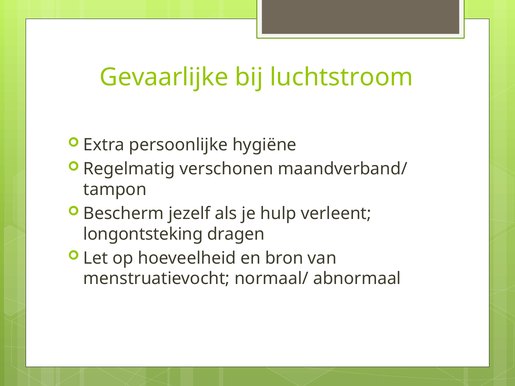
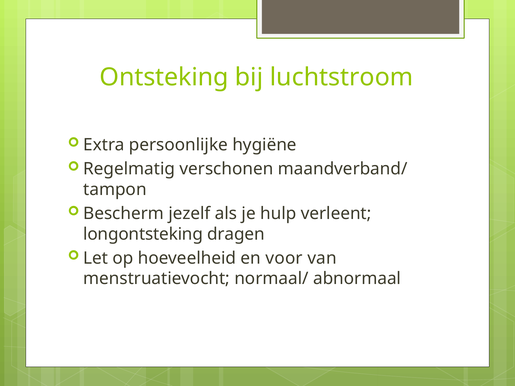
Gevaarlijke: Gevaarlijke -> Ontsteking (164, 77)
bron: bron -> voor (284, 258)
